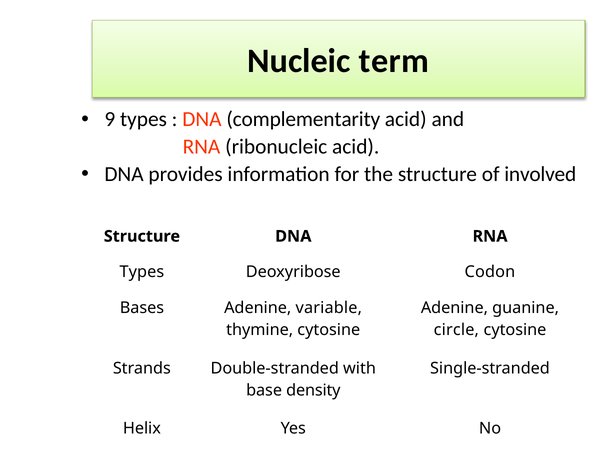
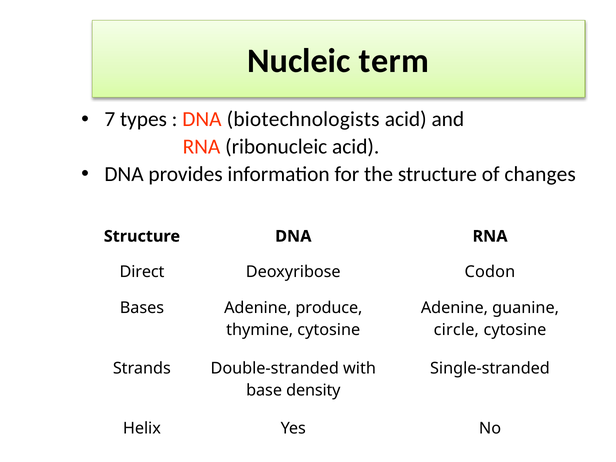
9: 9 -> 7 (110, 119)
complementarity: complementarity -> biotechnologists (303, 119)
involved: involved -> changes (540, 174)
Types: Types -> Direct (142, 272)
variable: variable -> produce (329, 308)
